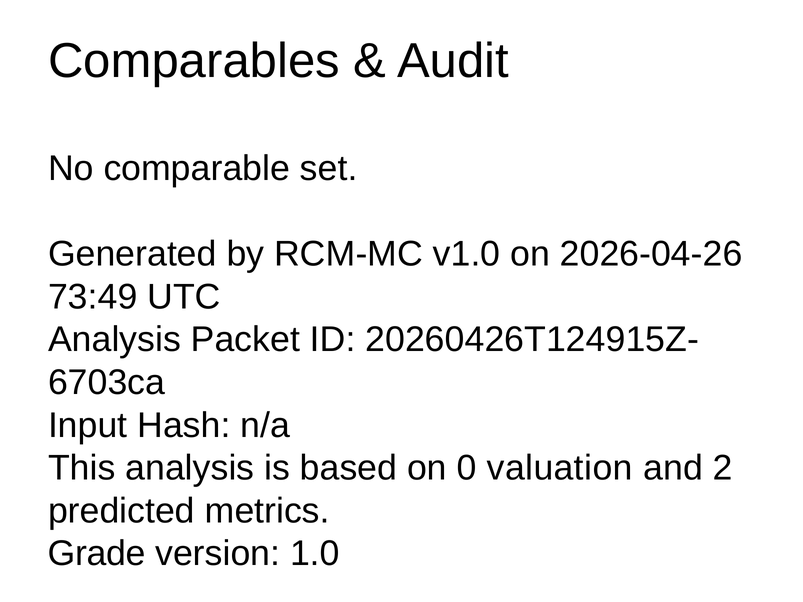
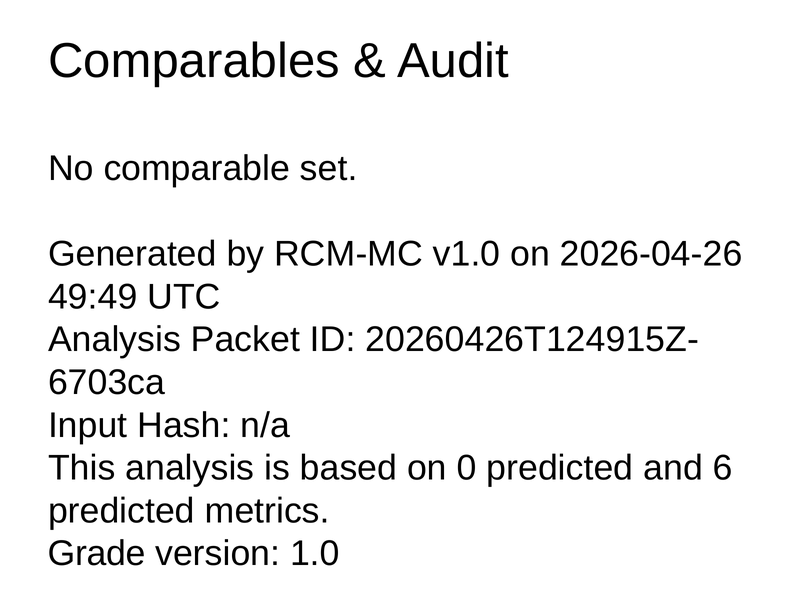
73:49: 73:49 -> 49:49 (93, 297)
0 valuation: valuation -> predicted (560, 468)
2: 2 -> 6 (723, 468)
